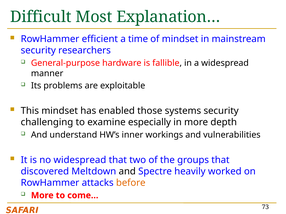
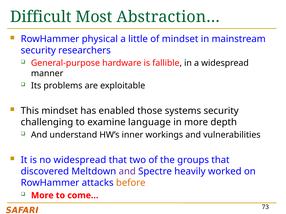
Explanation…: Explanation… -> Abstraction… (168, 17)
efficient: efficient -> physical (100, 39)
time: time -> little (138, 39)
especially: especially -> language (149, 123)
and colour: black -> purple (127, 172)
